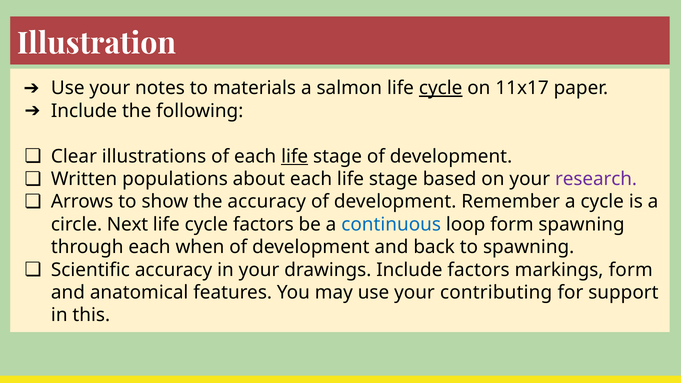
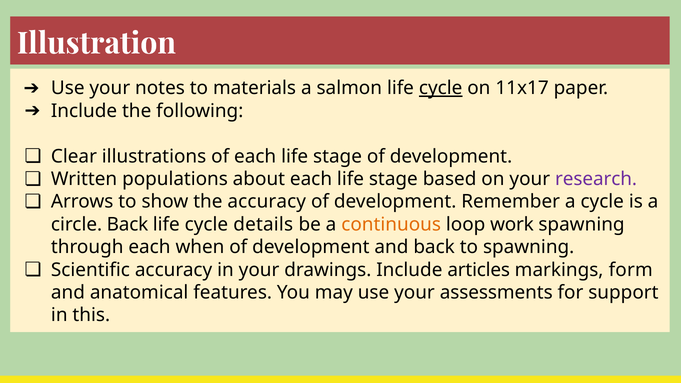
life underline: present -> none (295, 156)
circle Next: Next -> Back (128, 224)
cycle factors: factors -> details (263, 224)
continuous colour: blue -> orange (391, 224)
loop form: form -> work (512, 224)
Include factors: factors -> articles (479, 270)
contributing: contributing -> assessments (496, 293)
